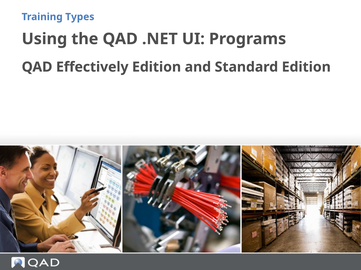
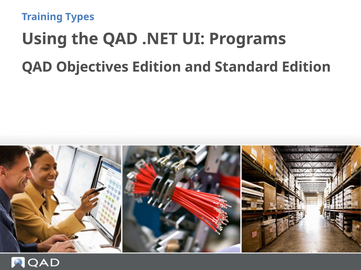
Effectively: Effectively -> Objectives (92, 67)
